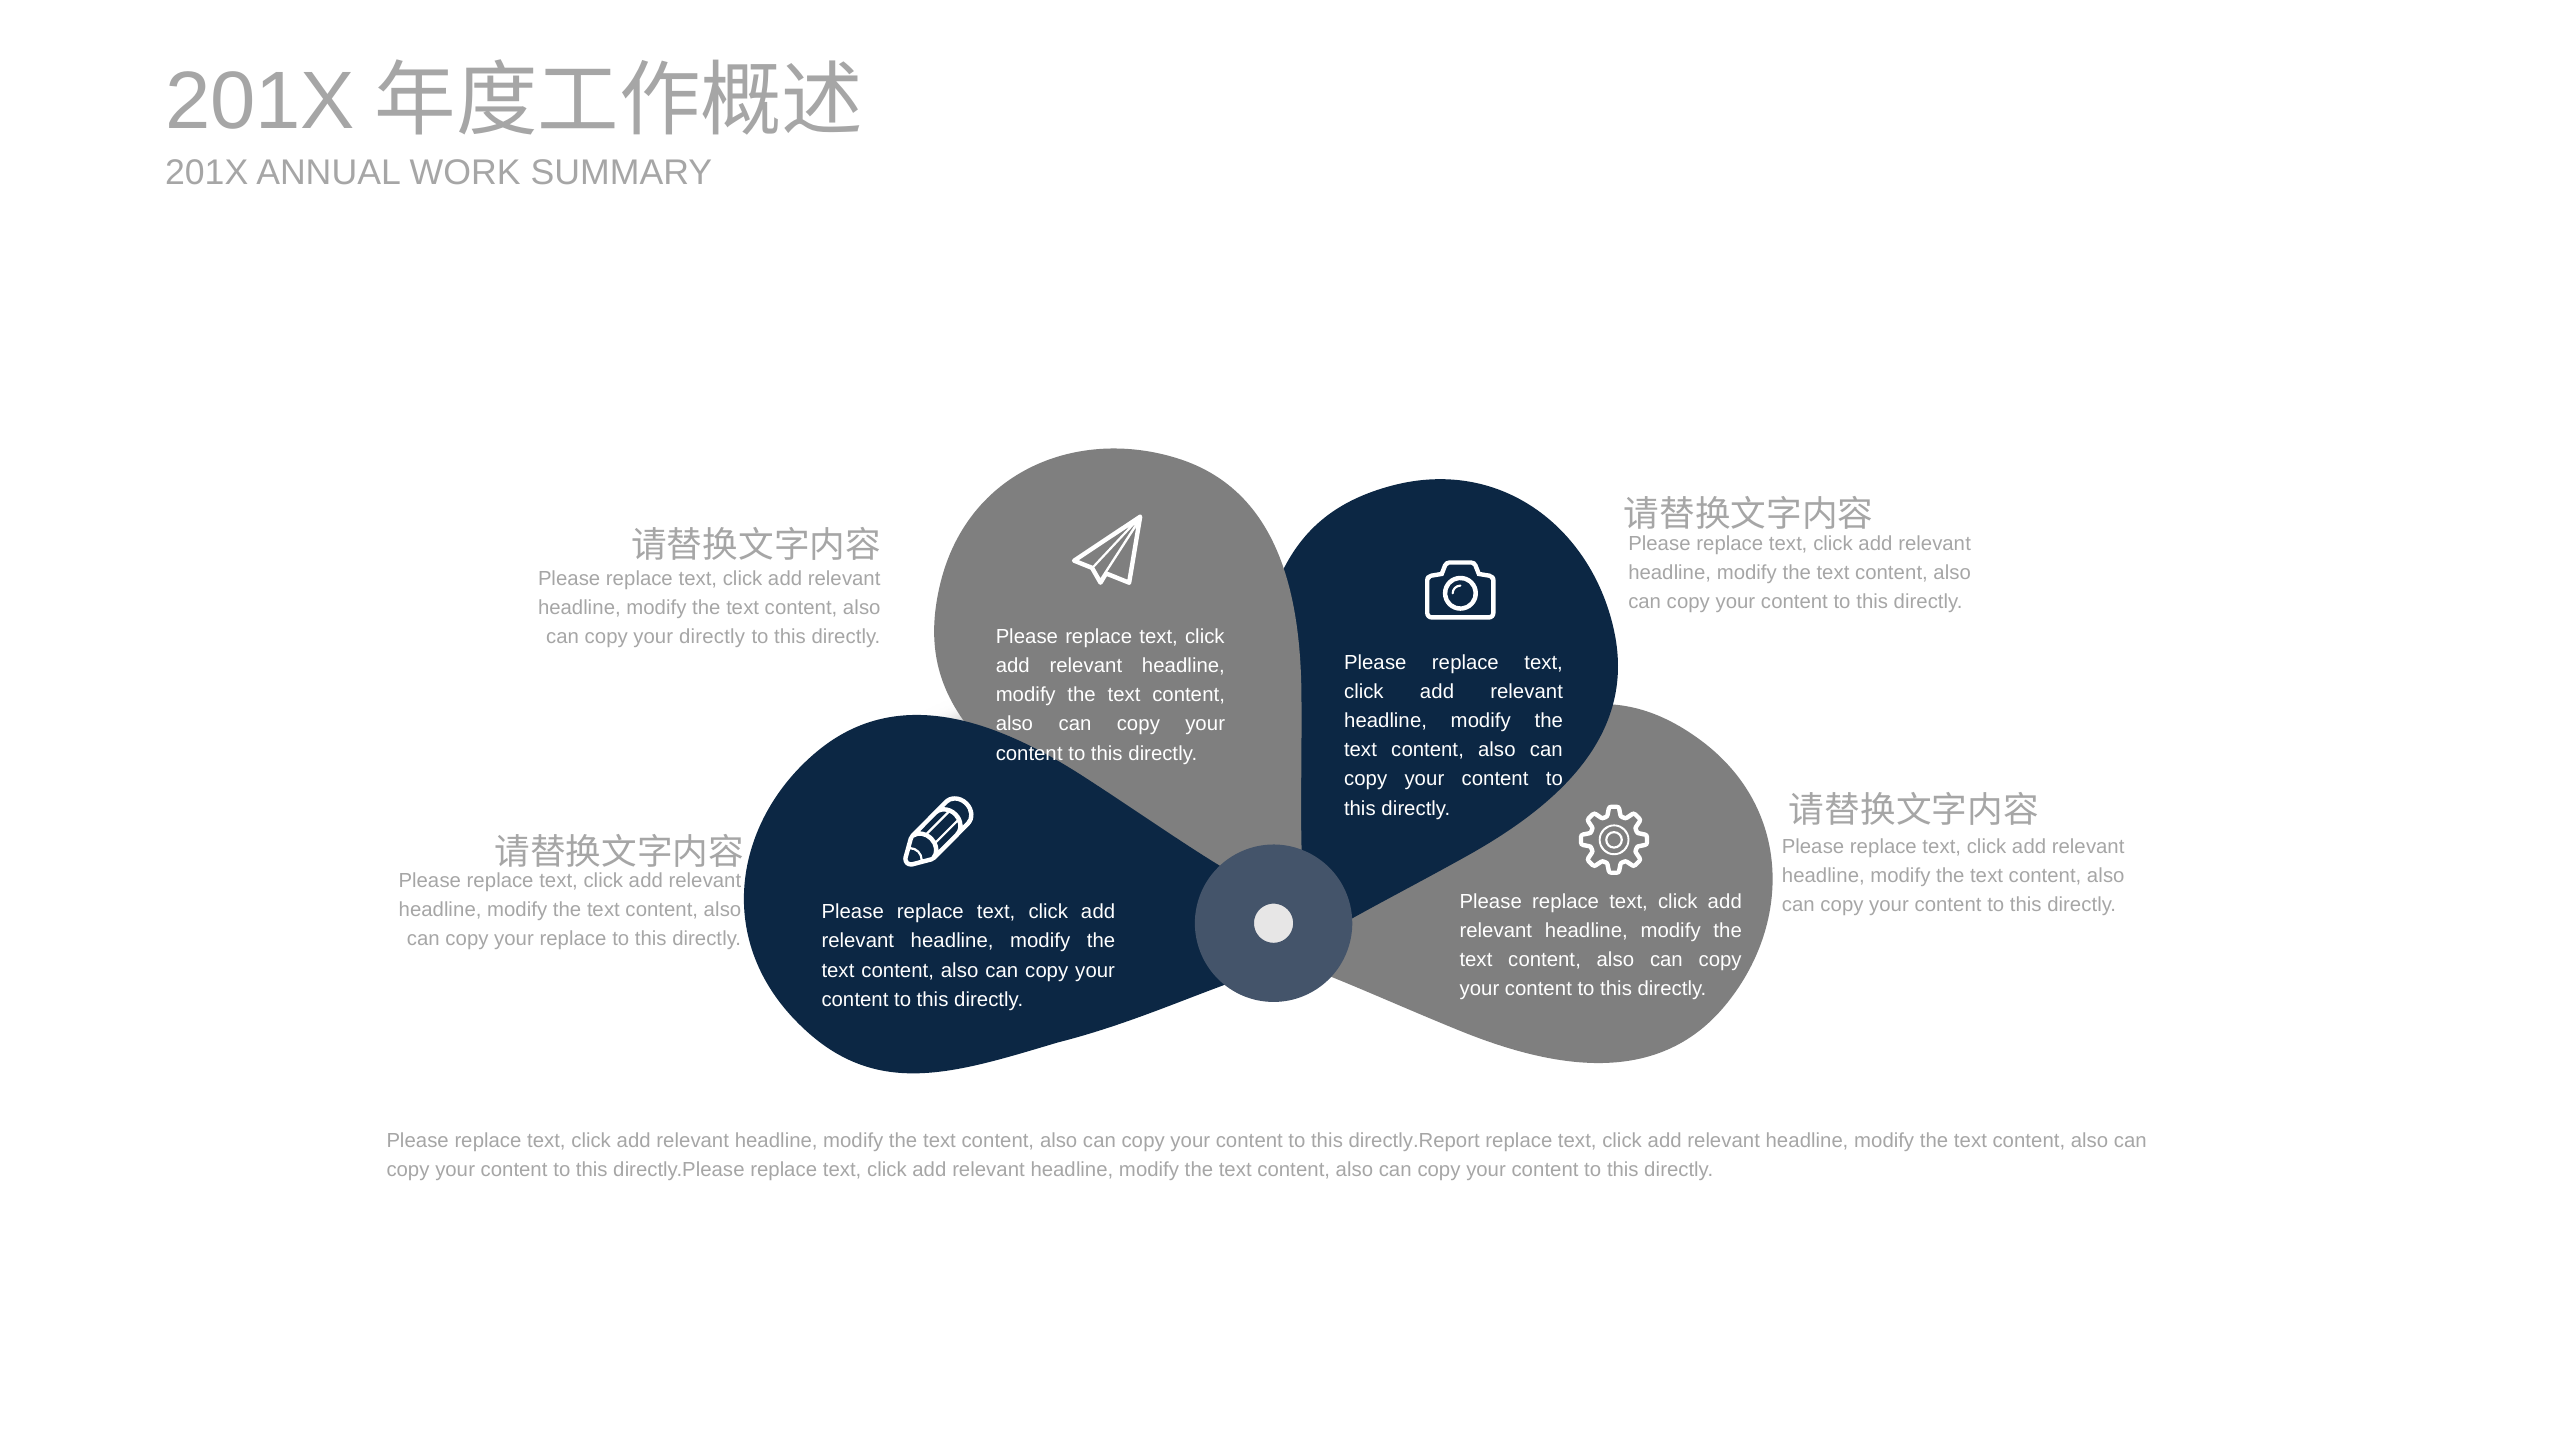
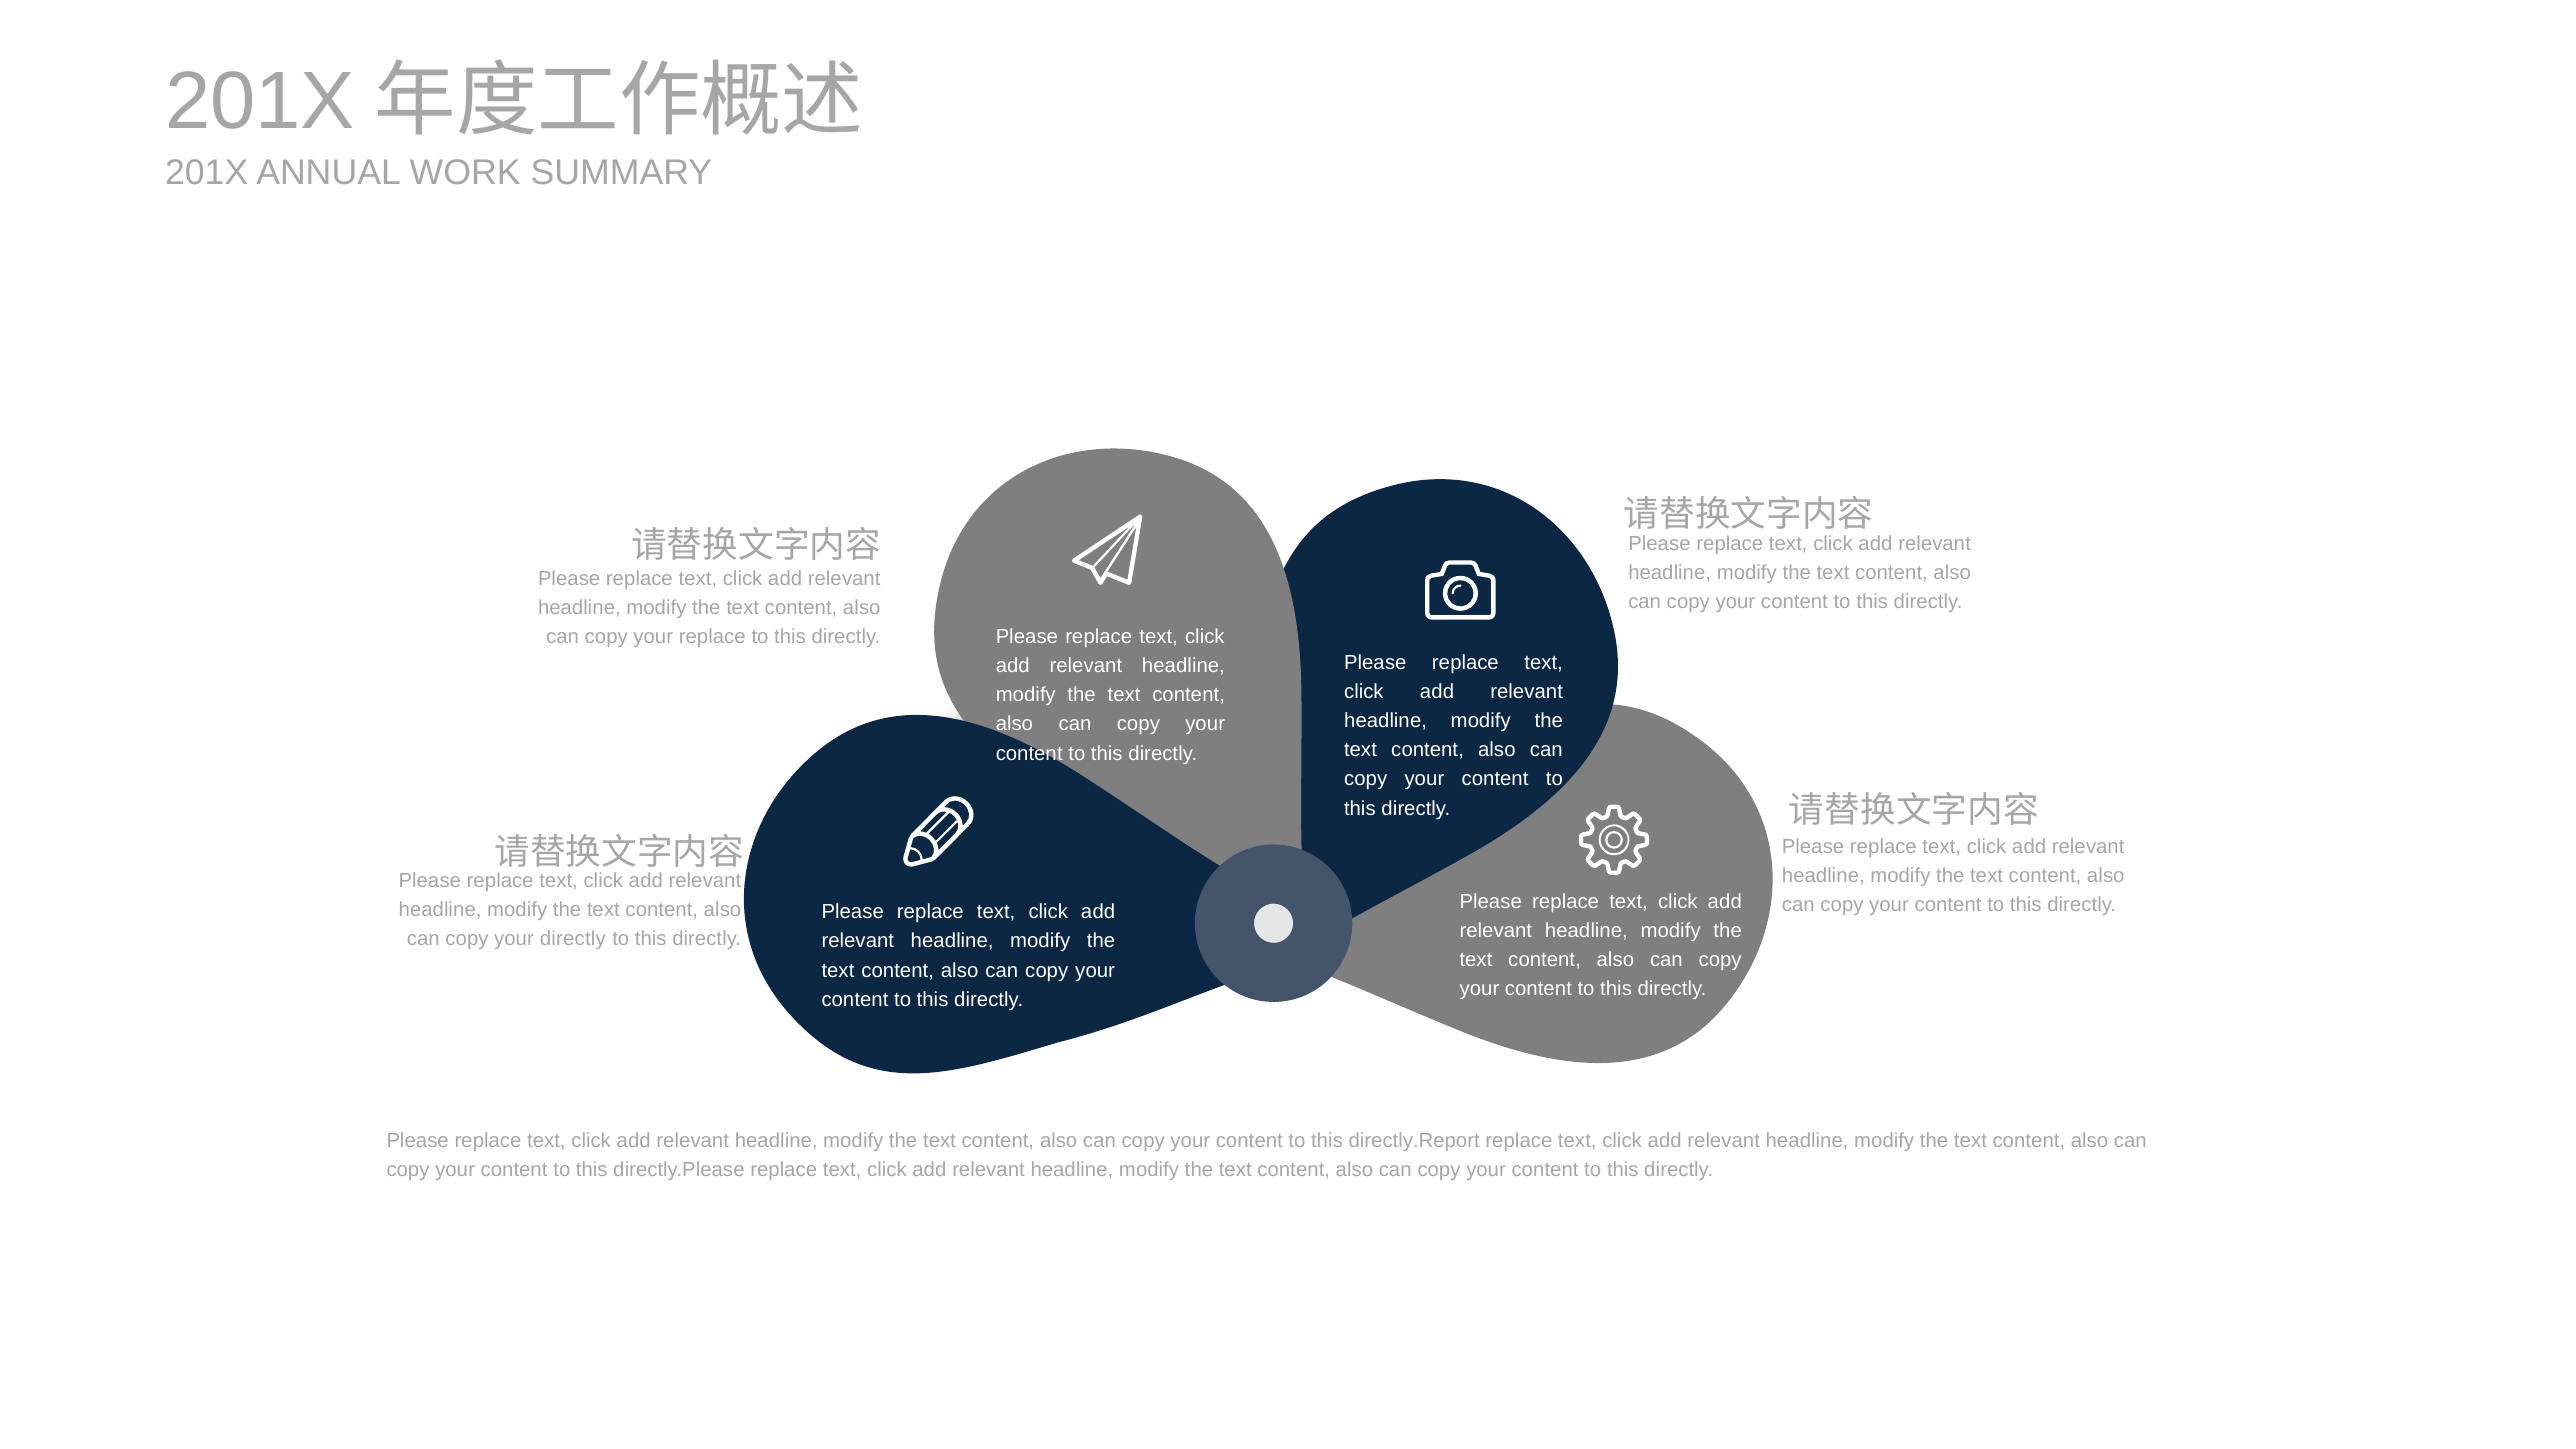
your directly: directly -> replace (712, 637)
your replace: replace -> directly (573, 939)
